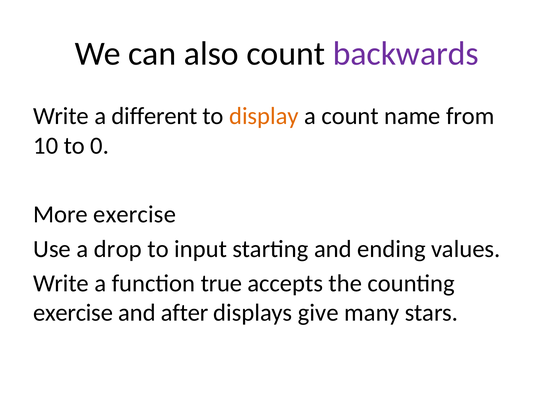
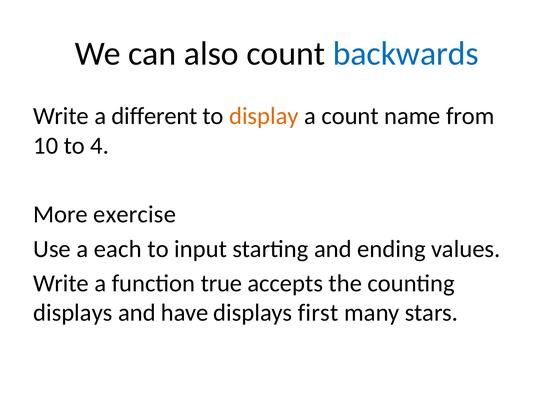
backwards colour: purple -> blue (406, 54)
0: 0 -> 4 (100, 146)
drop: drop -> each (118, 249)
exercise: exercise -> displays (73, 313)
after: after -> have (185, 313)
give: give -> first (318, 313)
